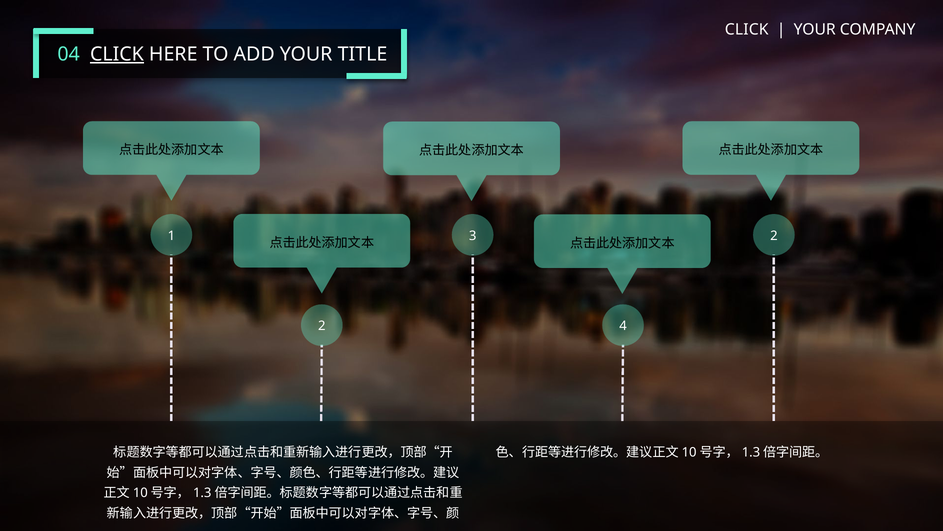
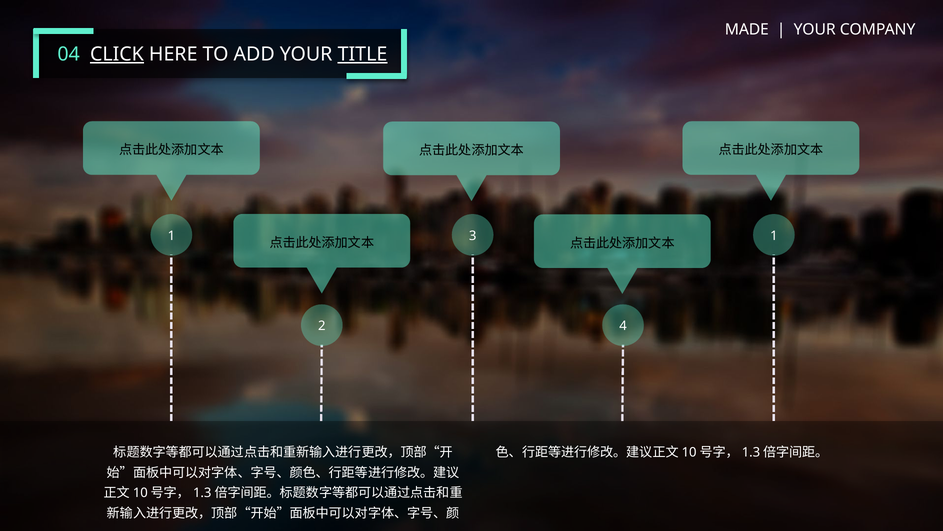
CLICK: CLICK -> MADE (747, 30)
TITLE underline: none -> present (362, 54)
3 2: 2 -> 1 (774, 236)
